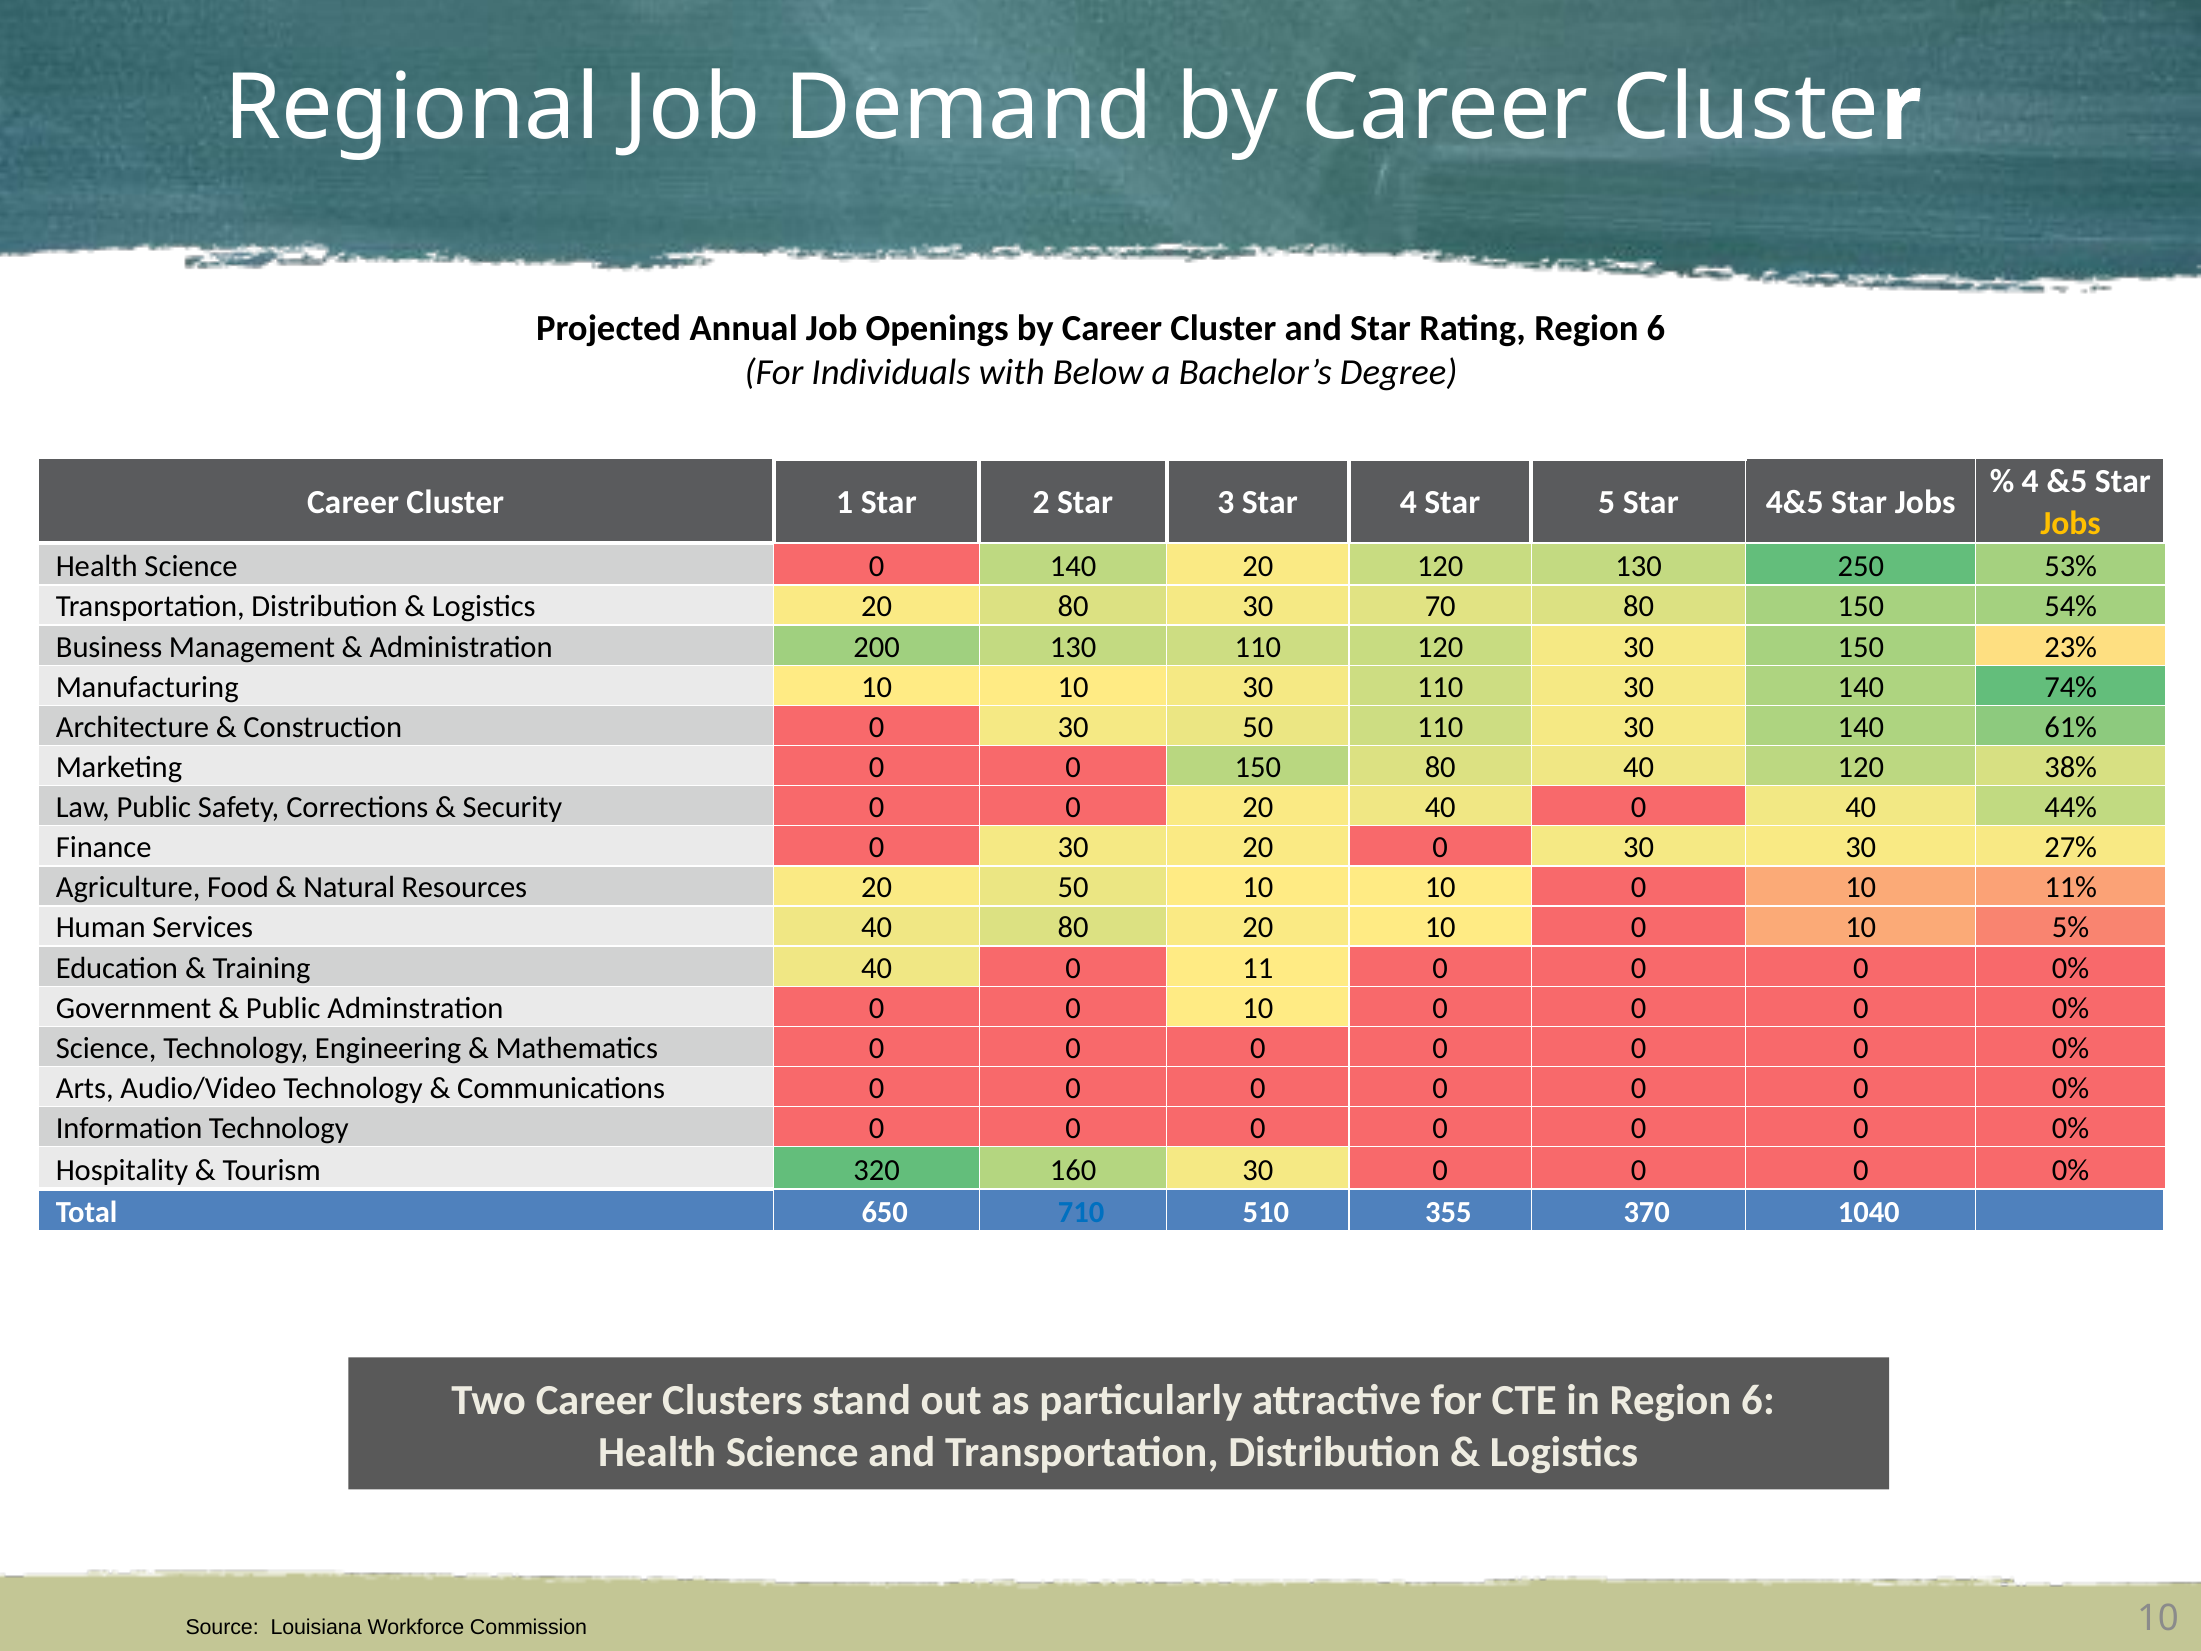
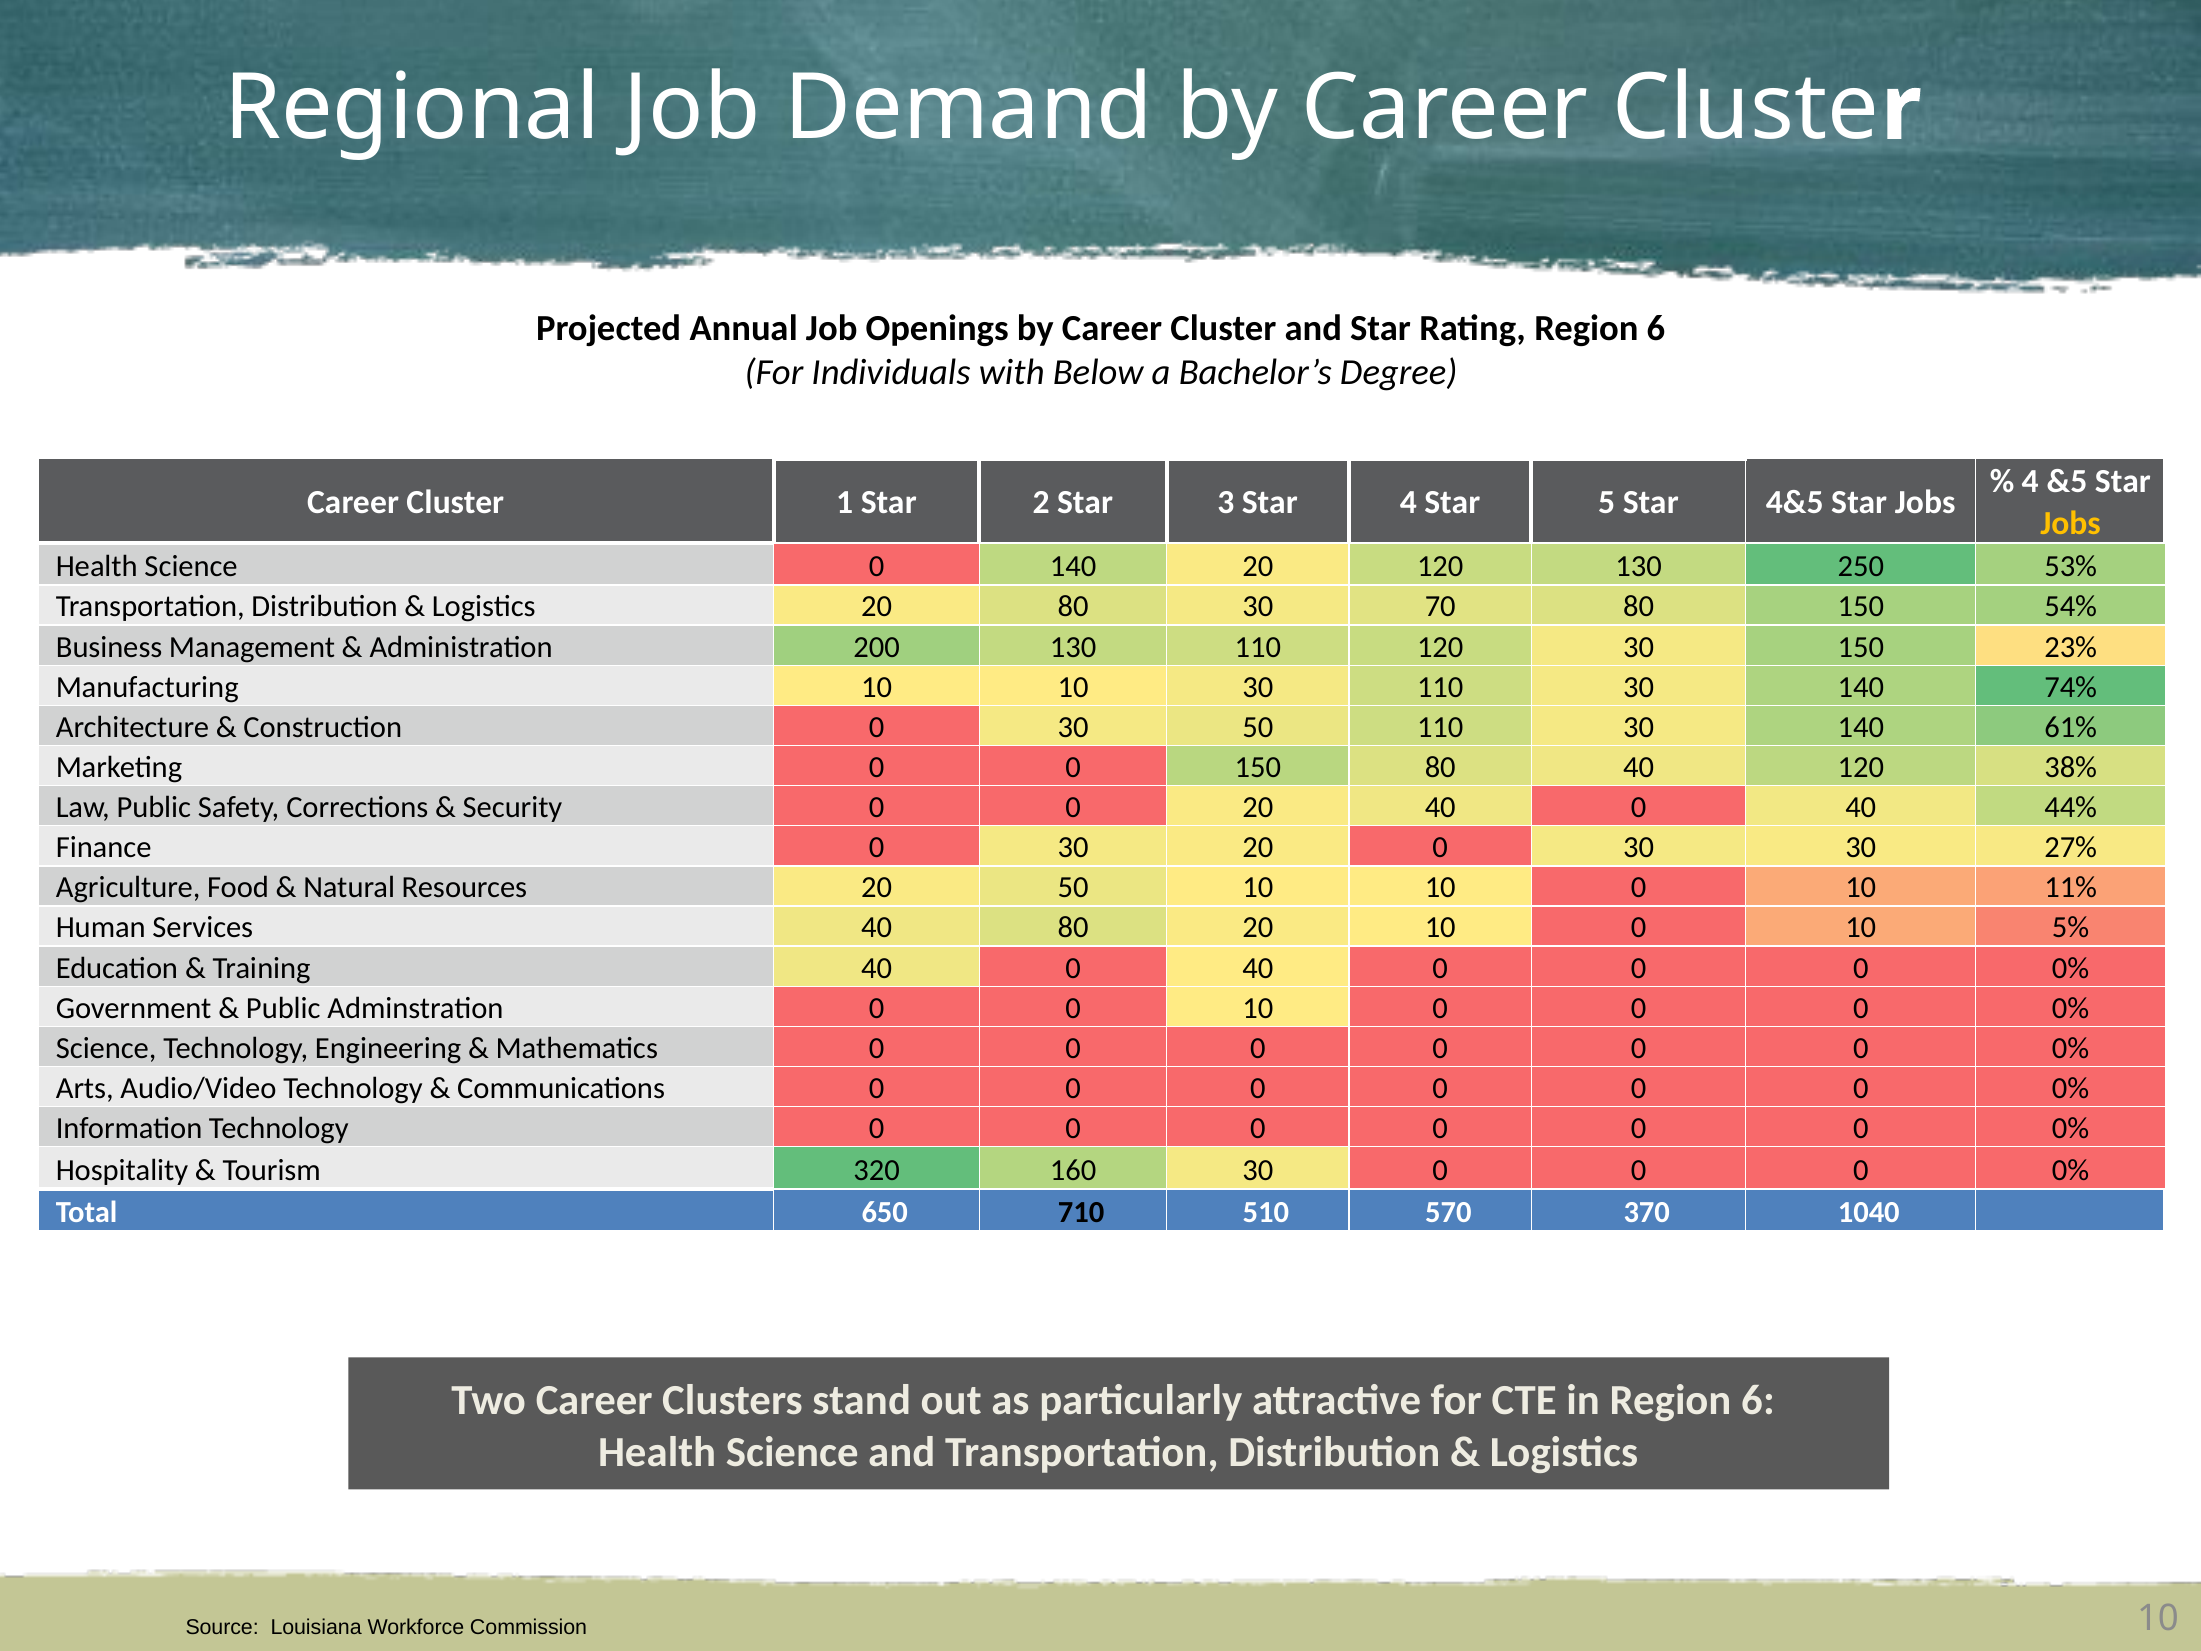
Training 40 0 11: 11 -> 40 (1258, 968)
710 colour: blue -> black (1081, 1213)
355: 355 -> 570 (1448, 1213)
